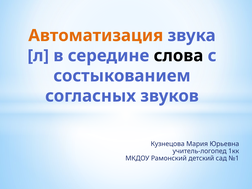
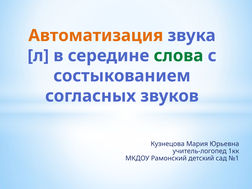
слова colour: black -> green (178, 56)
